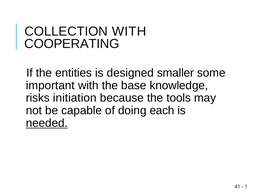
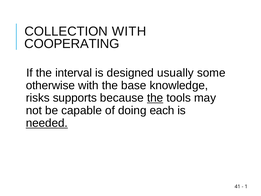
entities: entities -> interval (74, 73)
smaller: smaller -> usually (175, 73)
important: important -> otherwise (50, 85)
initiation: initiation -> supports (75, 98)
the underline: none -> present (155, 98)
